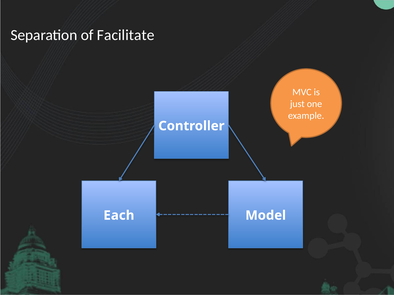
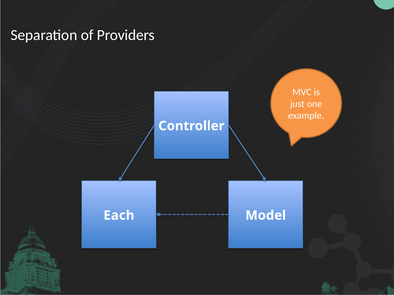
Facilitate: Facilitate -> Providers (126, 35)
